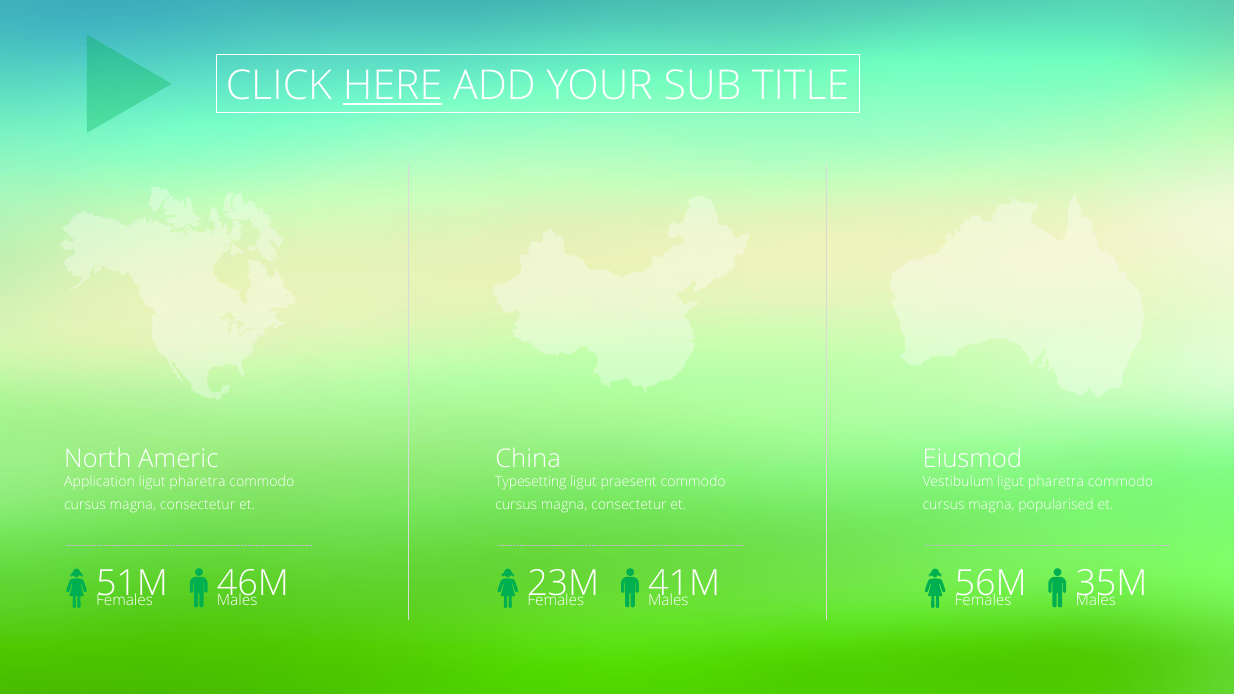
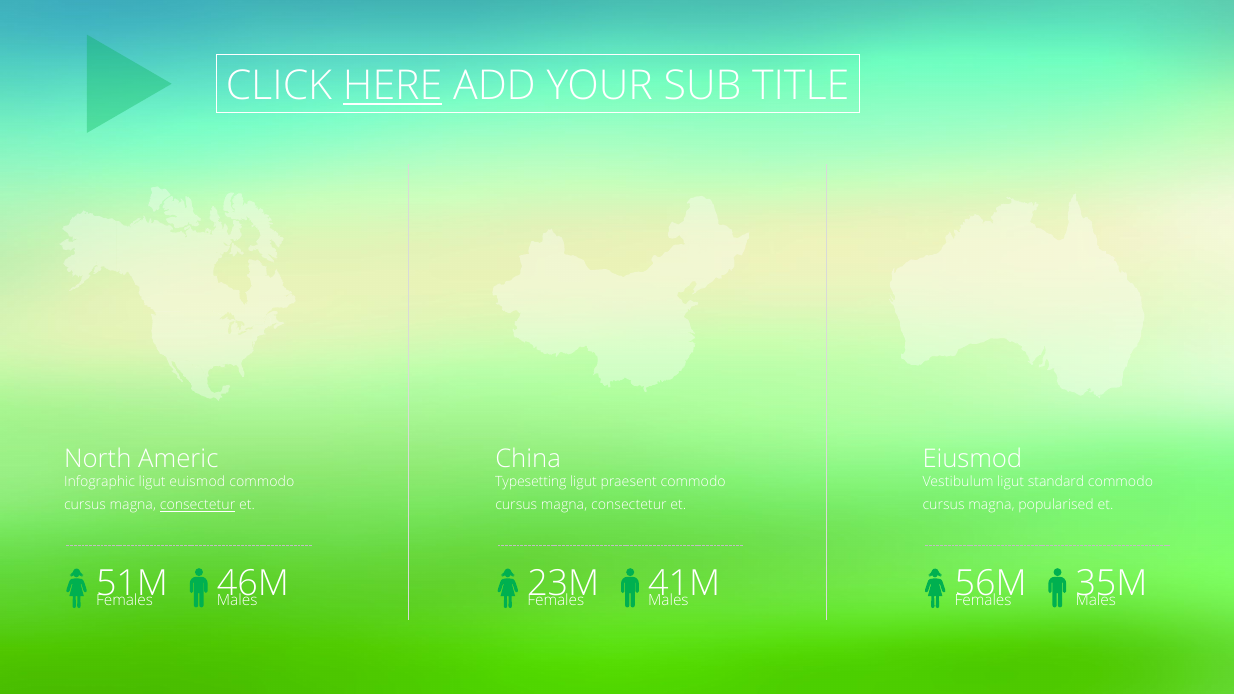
Application: Application -> Infographic (100, 482)
pharetra: pharetra -> euismod (197, 482)
Vestibulum ligut pharetra: pharetra -> standard (1056, 482)
consectetur underline: none -> present (198, 505)
